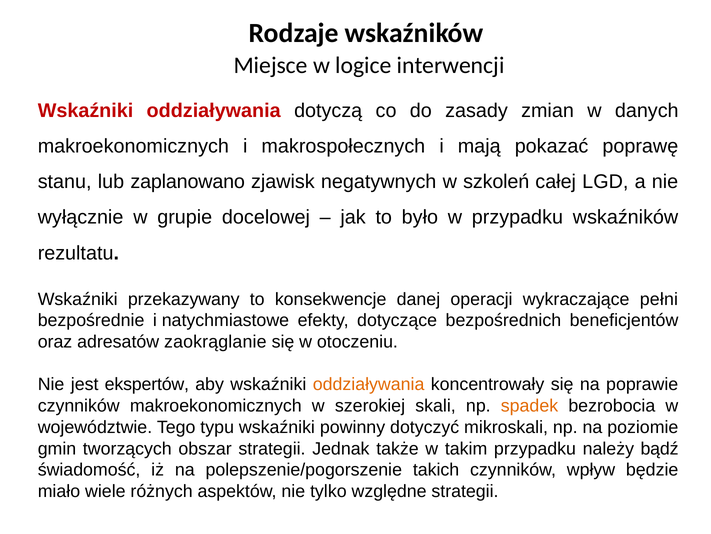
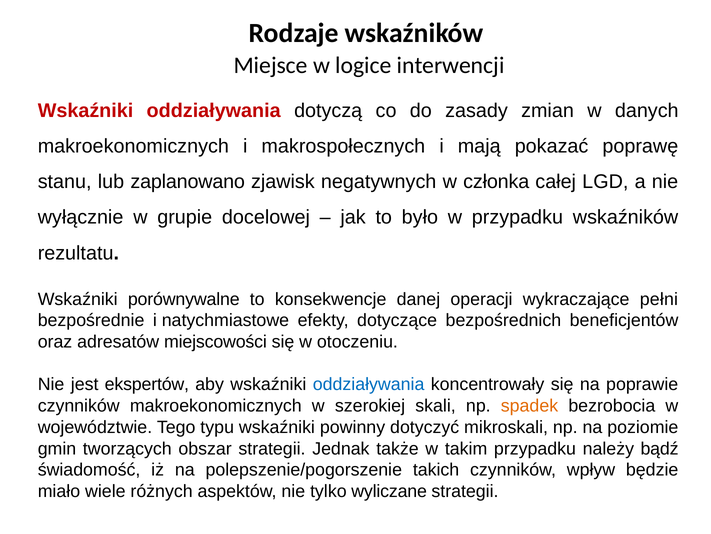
szkoleń: szkoleń -> członka (496, 182)
przekazywany: przekazywany -> porównywalne (184, 299)
zaokrąglanie: zaokrąglanie -> miejscowości (215, 341)
oddziaływania colour: orange -> blue (369, 384)
względne: względne -> wyliczane (389, 491)
